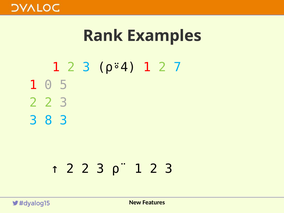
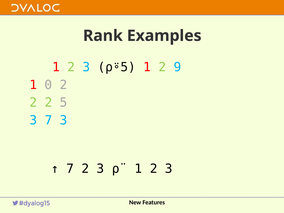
⍴⍤4: ⍴⍤4 -> ⍴⍤5 (117, 67)
7: 7 -> 9 (177, 67)
0 5: 5 -> 2 (64, 85)
3: 3 -> 5 (64, 103)
3 8: 8 -> 7 (48, 120)
2: 2 -> 7 (70, 169)
